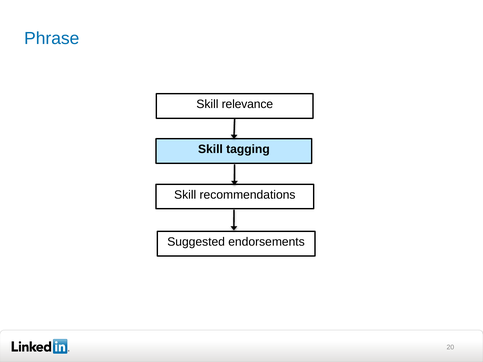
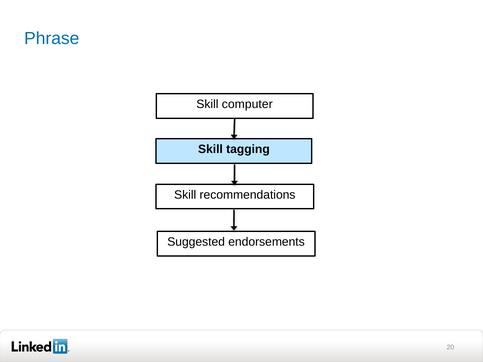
relevance: relevance -> computer (247, 104)
